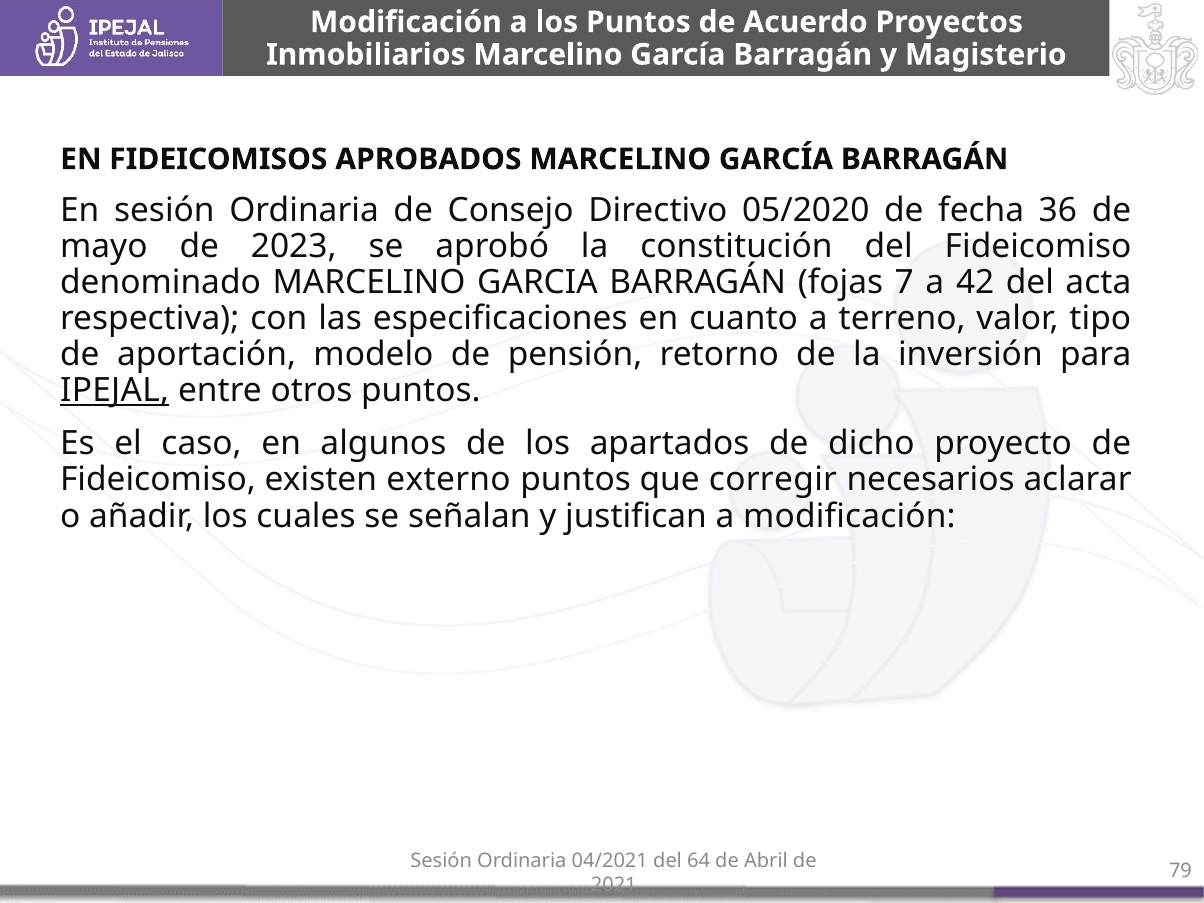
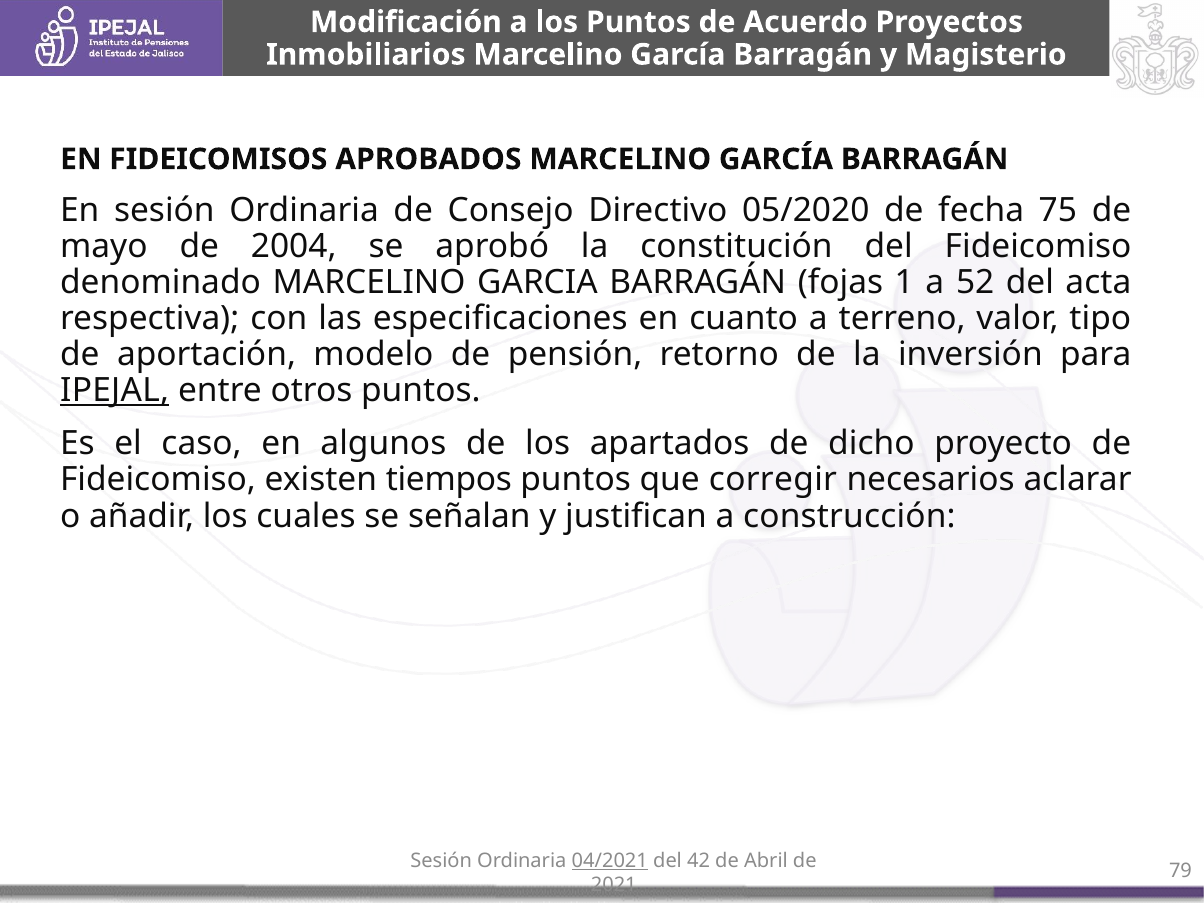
36: 36 -> 75 (1058, 210)
2023: 2023 -> 2004 (294, 246)
7: 7 -> 1 (904, 283)
42: 42 -> 52 (975, 283)
externo: externo -> tiempos (449, 480)
a modificación: modificación -> construcción (849, 516)
04/2021 underline: none -> present (610, 861)
64: 64 -> 42 (699, 861)
